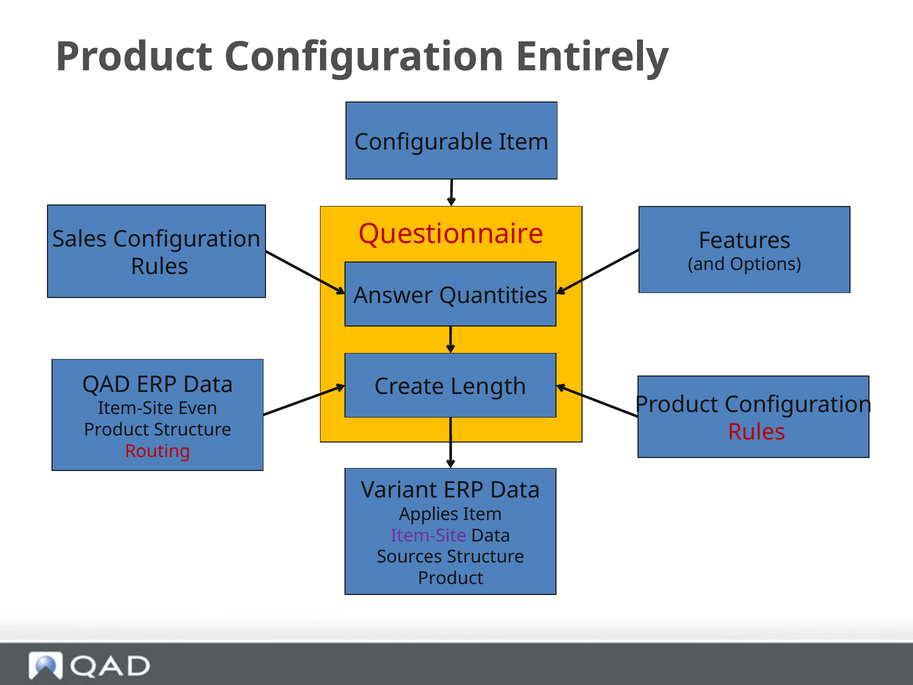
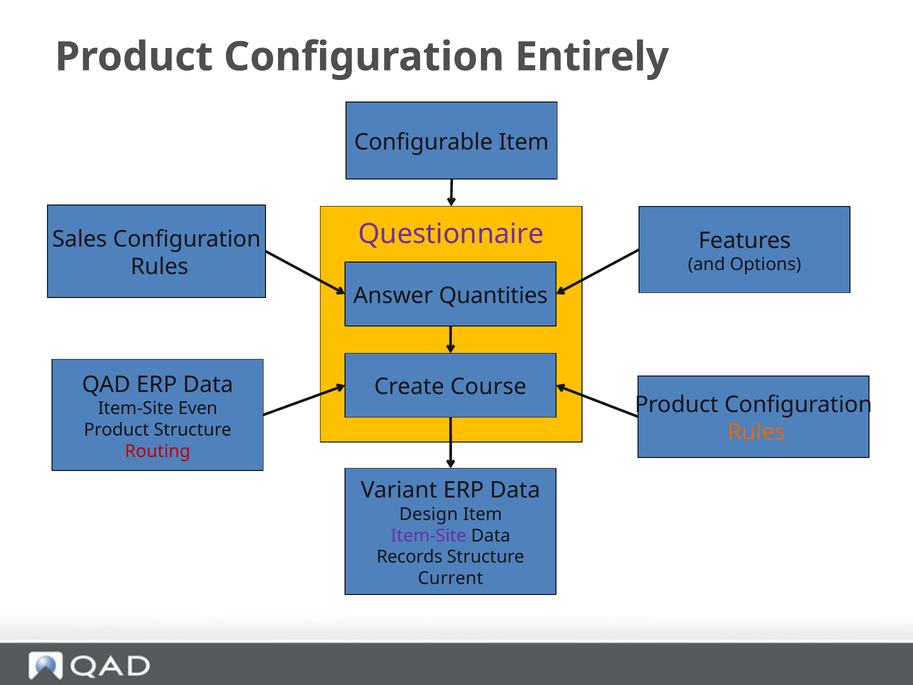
Questionnaire colour: red -> purple (451, 234)
Length: Length -> Course (488, 387)
Rules colour: red -> orange (757, 432)
Applies: Applies -> Design (429, 514)
Sources: Sources -> Records (410, 557)
Product: Product -> Current (451, 578)
